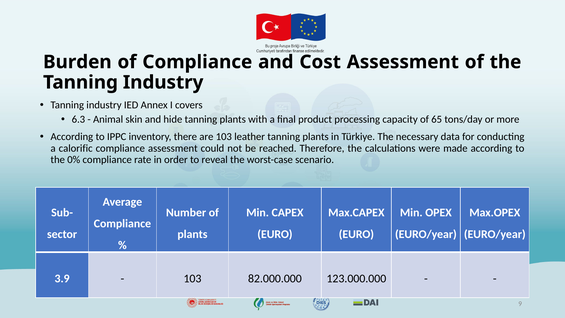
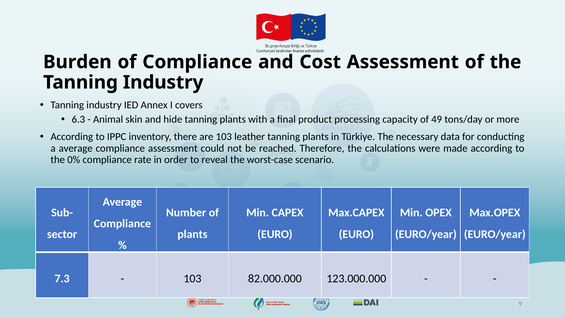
65: 65 -> 49 (437, 119)
a calorific: calorific -> average (76, 148)
3.9: 3.9 -> 7.3 (62, 278)
